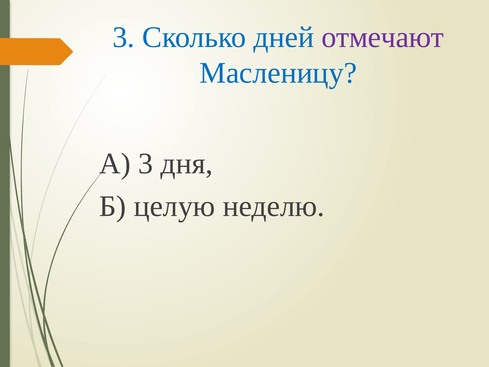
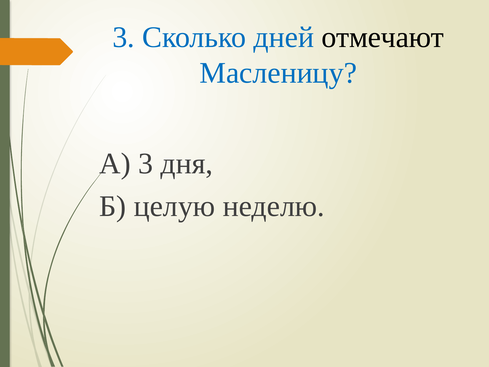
отмечают colour: purple -> black (383, 37)
